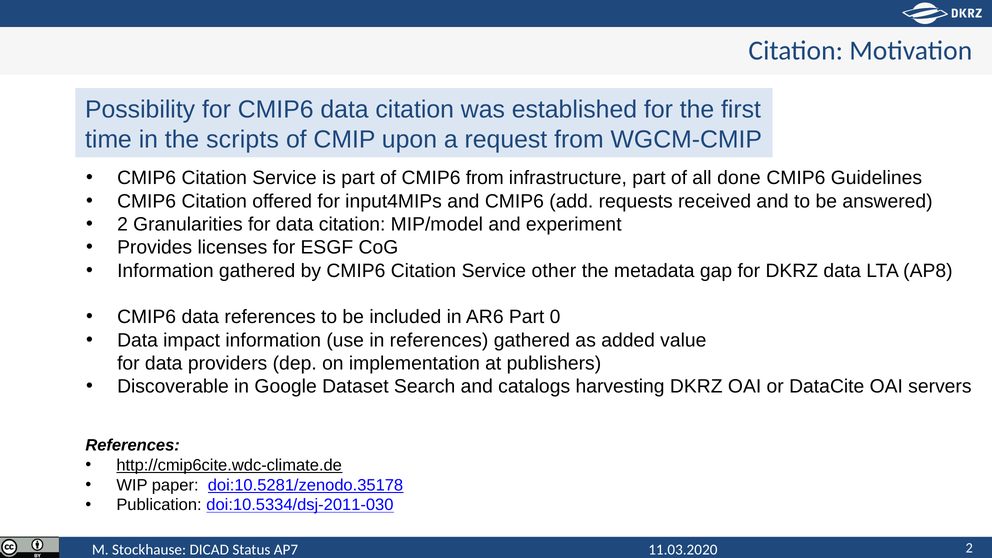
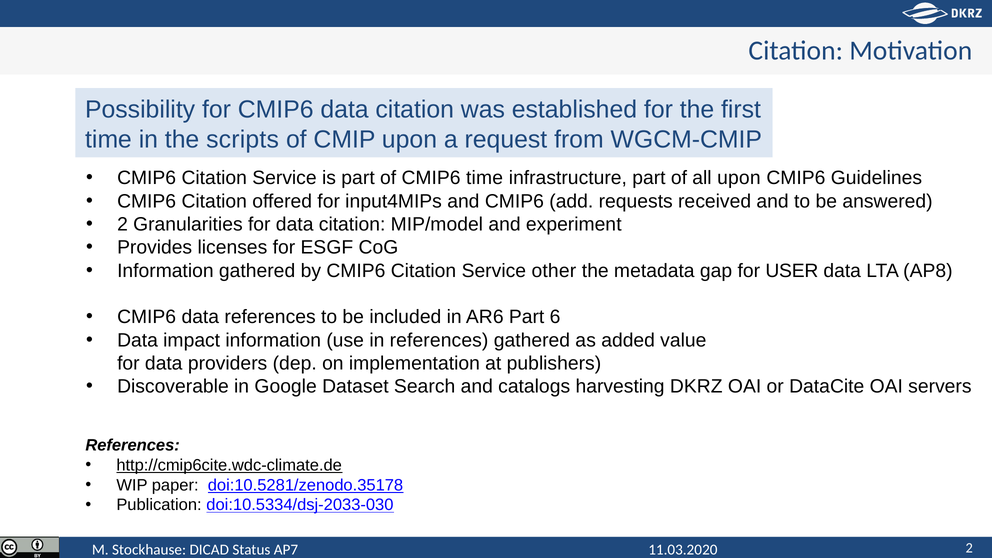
CMIP6 from: from -> time (485, 178)
all done: done -> upon (739, 178)
for DKRZ: DKRZ -> USER (792, 271)
0: 0 -> 6 (555, 317)
doi:10.5334/dsj-2011-030: doi:10.5334/dsj-2011-030 -> doi:10.5334/dsj-2033-030 (300, 505)
